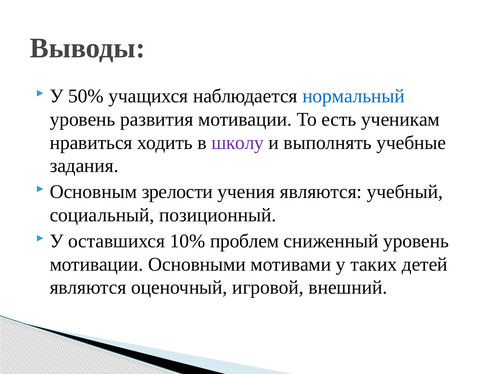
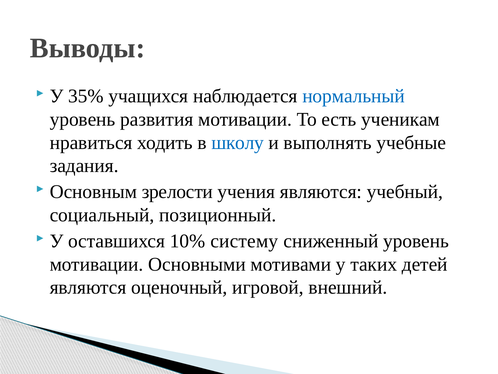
50%: 50% -> 35% (86, 96)
школу colour: purple -> blue (238, 142)
проблем: проблем -> систему (244, 241)
